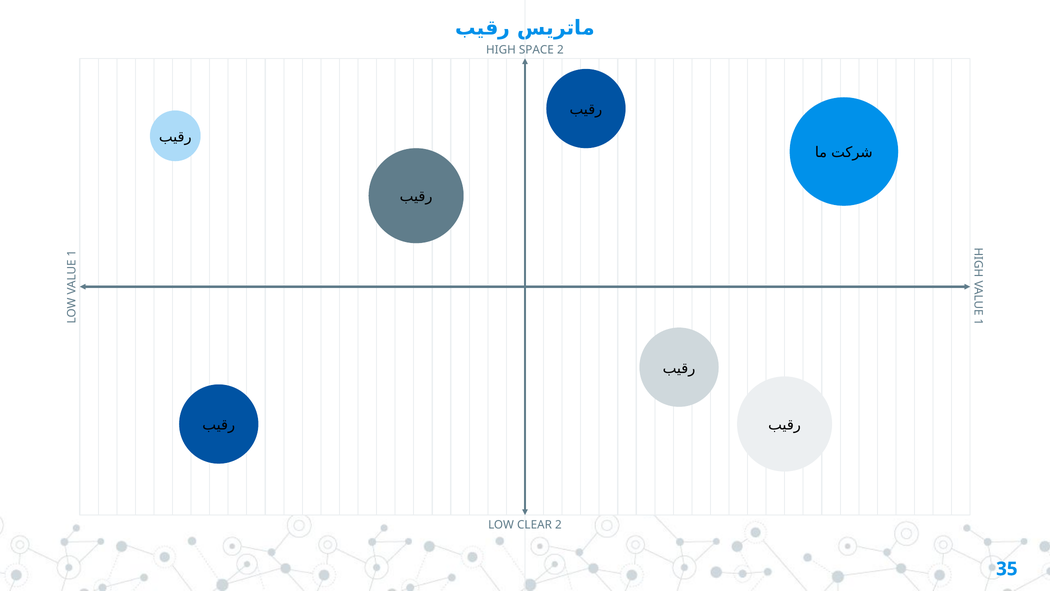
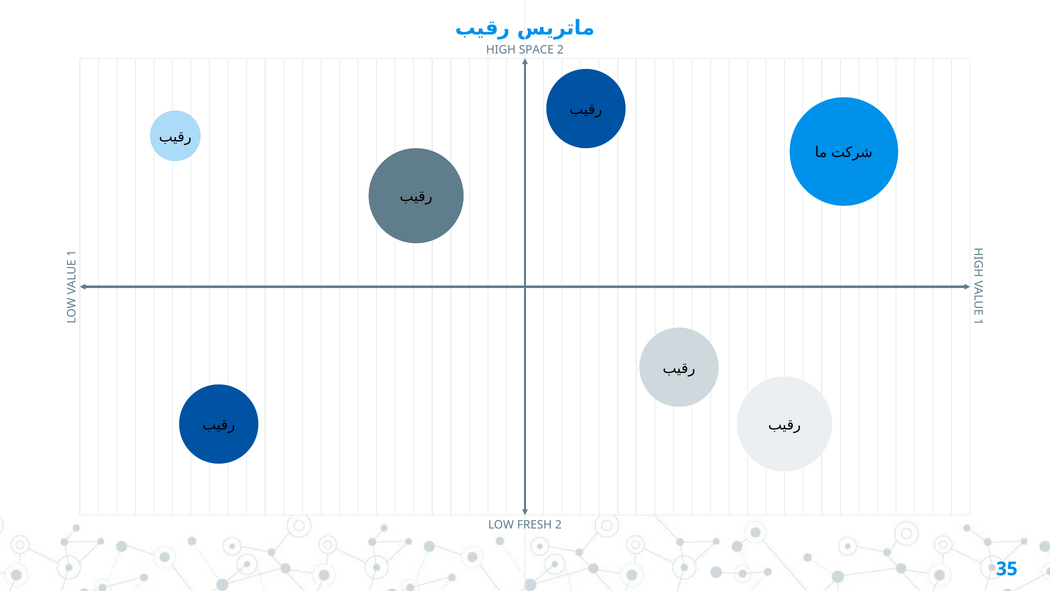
CLEAR: CLEAR -> FRESH (534, 525)
